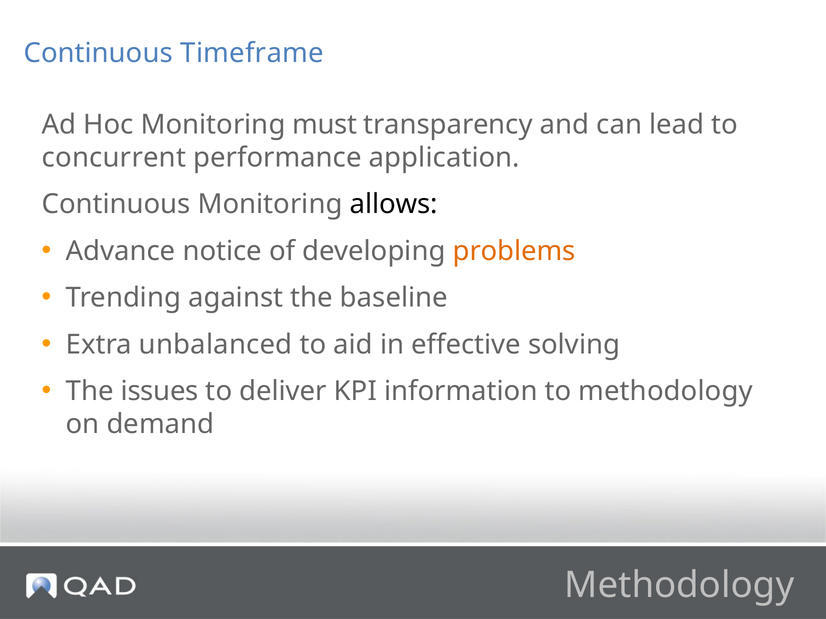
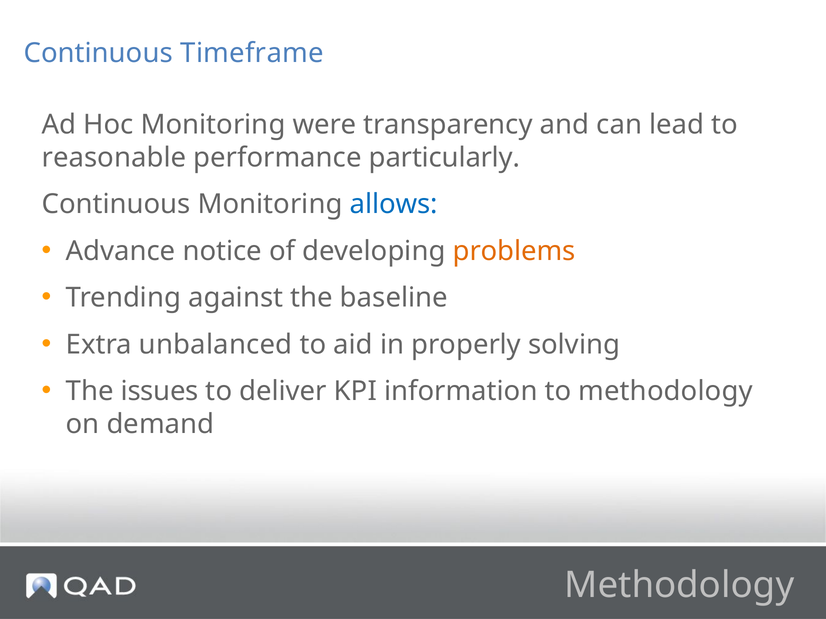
must: must -> were (325, 125)
concurrent: concurrent -> reasonable (114, 158)
application: application -> particularly (445, 158)
allows colour: black -> blue (394, 205)
effective: effective -> properly (466, 345)
